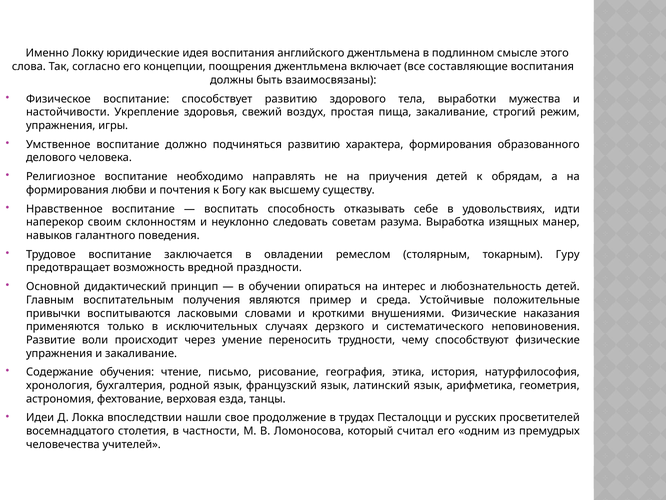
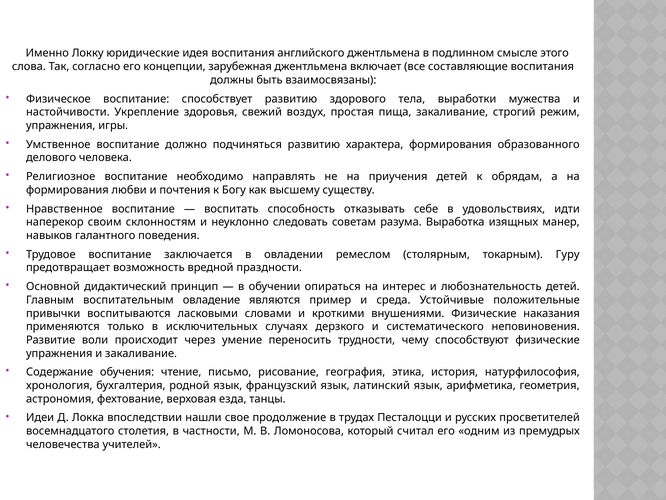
поощрения: поощрения -> зарубежная (240, 67)
получения: получения -> овладение (211, 300)
